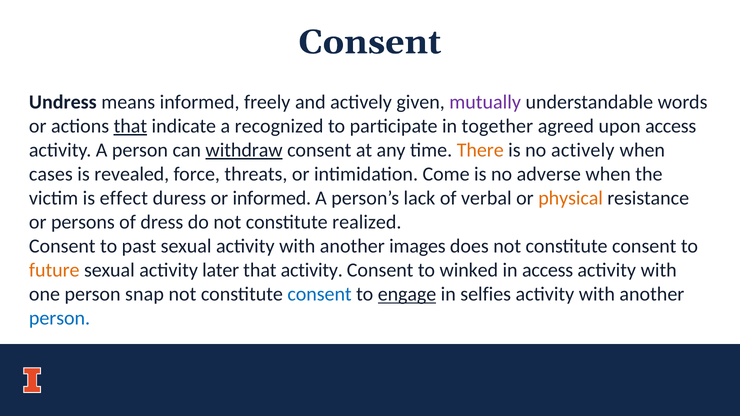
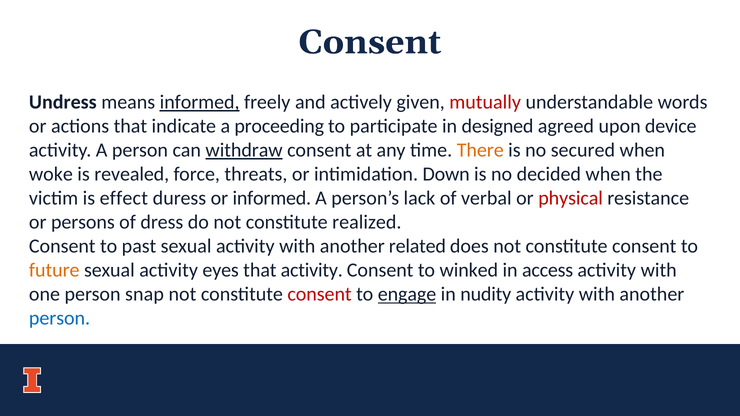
informed underline: none -> present (200, 102)
mutually colour: purple -> red (485, 102)
that underline: present -> none (130, 126)
recognized: recognized -> proceeding (279, 126)
together: together -> designed (498, 126)
upon access: access -> device (671, 126)
no actively: actively -> secured (583, 150)
cases: cases -> woke (51, 174)
Come: Come -> Down (446, 174)
adverse: adverse -> decided (549, 174)
physical colour: orange -> red (571, 198)
images: images -> related (417, 246)
later: later -> eyes (221, 270)
consent colour: blue -> red (320, 294)
selfies: selfies -> nudity (486, 294)
